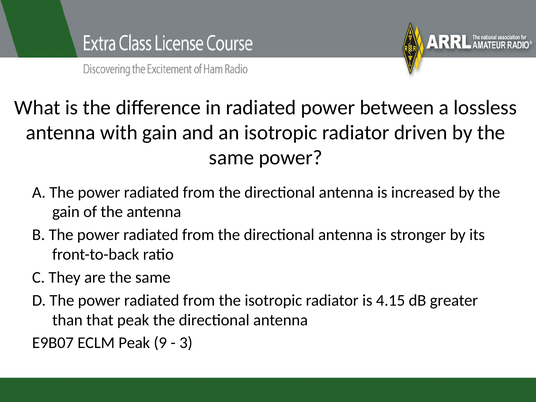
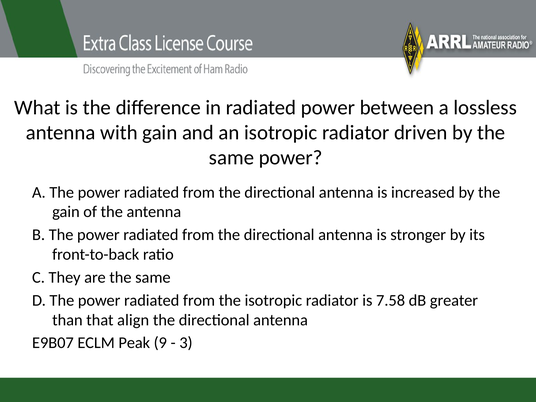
4.15: 4.15 -> 7.58 (391, 300)
that peak: peak -> align (133, 320)
